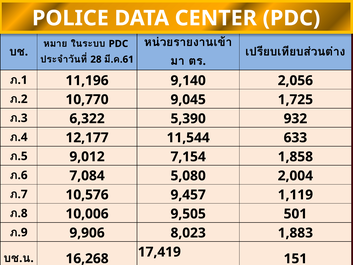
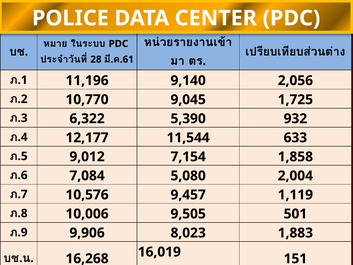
17,419: 17,419 -> 16,019 (159, 252)
